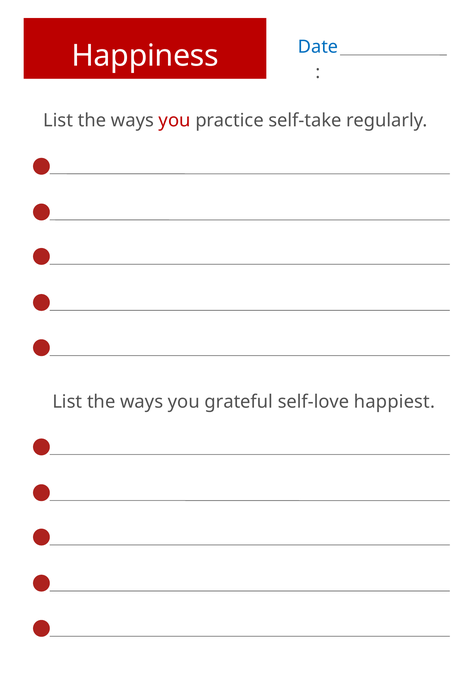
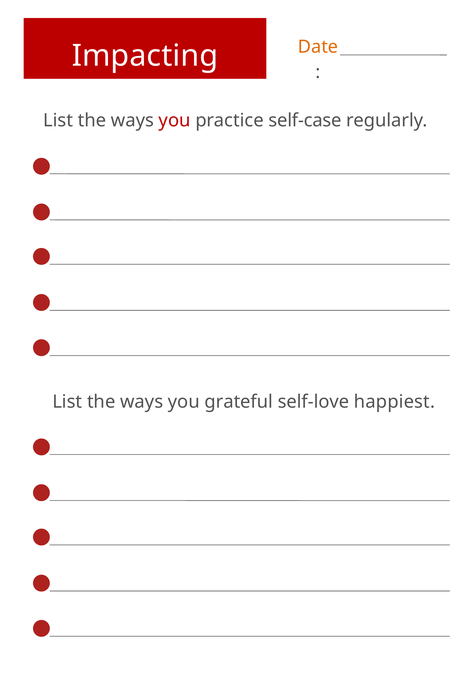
Date colour: blue -> orange (318, 47)
Happiness: Happiness -> Impacting (145, 56)
self-take: self-take -> self-case (305, 120)
